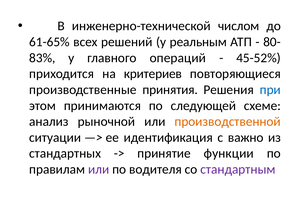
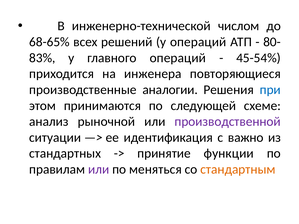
61-65%: 61-65% -> 68-65% (49, 42)
у реальным: реальным -> операций (198, 42)
45-52%: 45-52% -> 45-54% (259, 58)
критериев: критериев -> инженера (153, 74)
принятия: принятия -> аналогии (170, 90)
производственной colour: orange -> purple (228, 122)
водителя: водителя -> меняться (155, 170)
стандартным colour: purple -> orange (238, 170)
